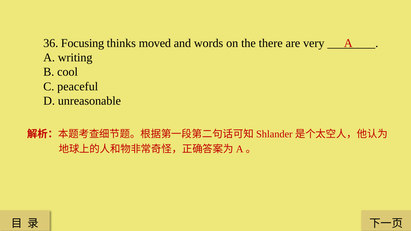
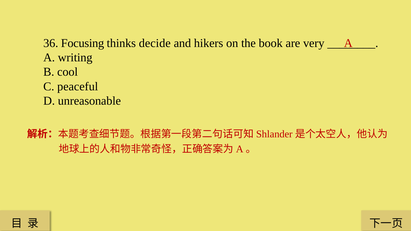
moved: moved -> decide (155, 43)
words: words -> hikers (209, 43)
there: there -> book (271, 43)
